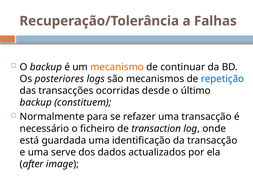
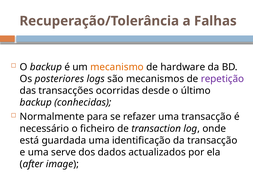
continuar: continuar -> hardware (183, 67)
repetição colour: blue -> purple (222, 79)
constituem: constituem -> conhecidas (83, 102)
